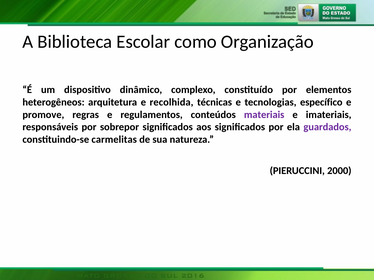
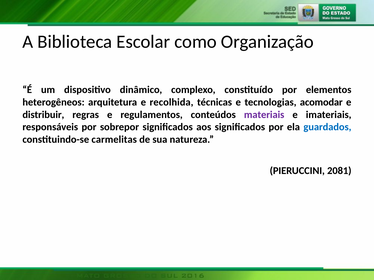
específico: específico -> acomodar (321, 102)
promove: promove -> distribuir (43, 115)
guardados colour: purple -> blue (327, 127)
2000: 2000 -> 2081 (339, 171)
